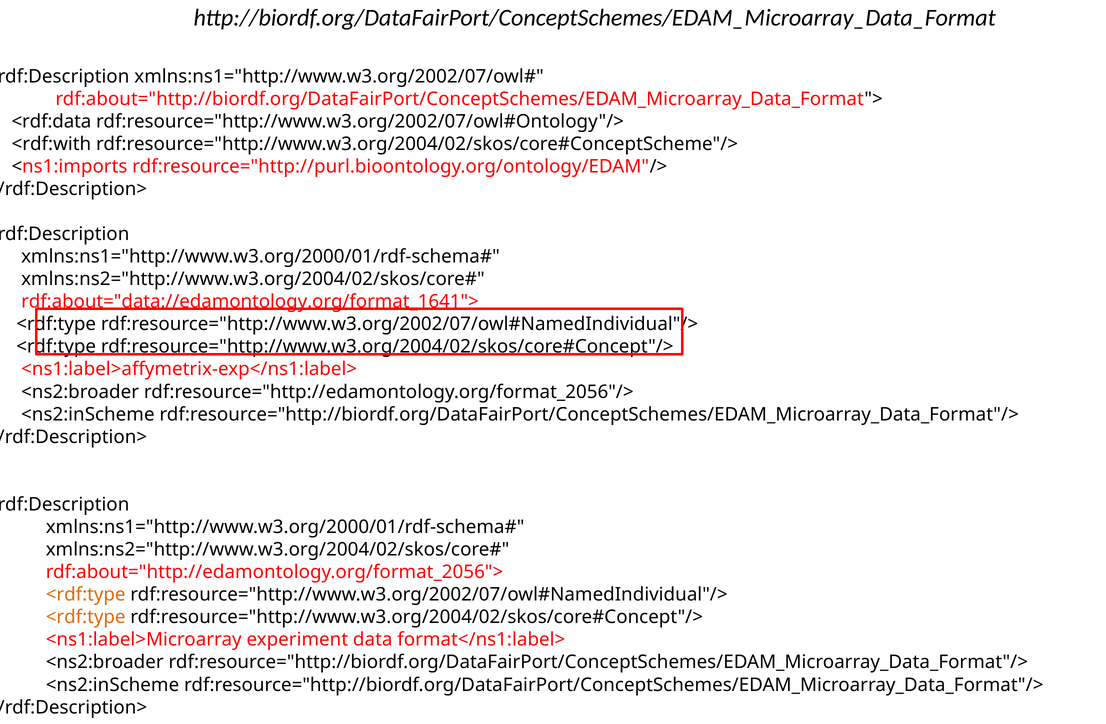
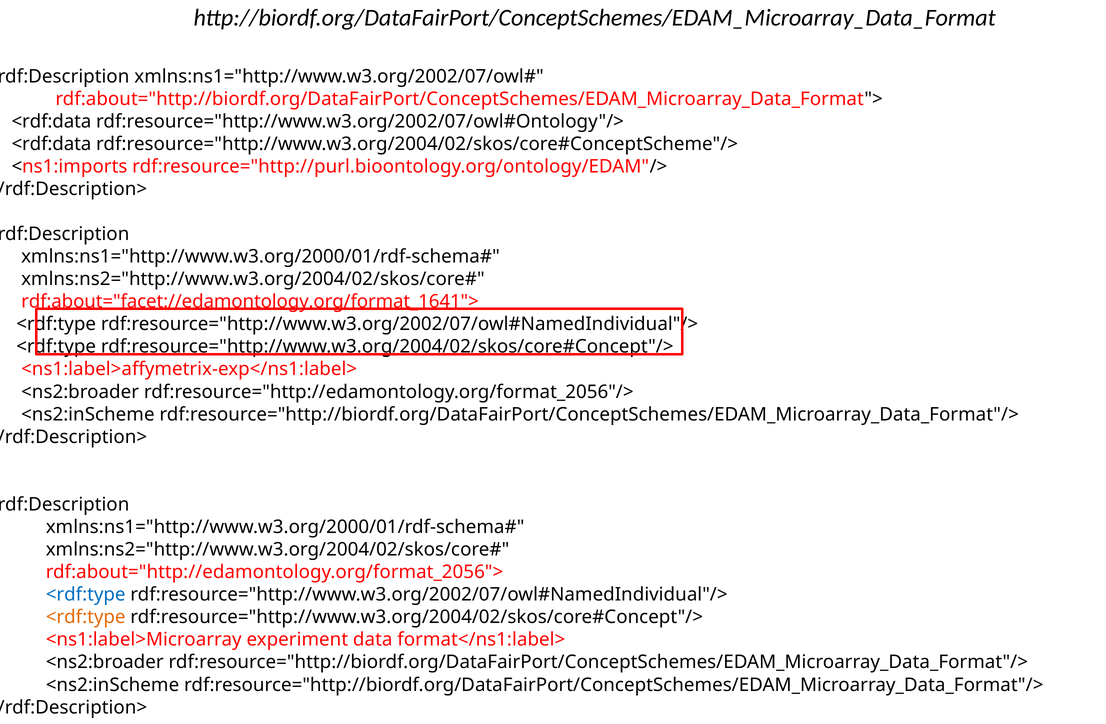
<rdf:with: <rdf:with -> <rdf:data (51, 144)
rdf:about="data://edamontology.org/format_1641">: rdf:about="data://edamontology.org/format_1641"> -> rdf:about="facet://edamontology.org/format_1641"> (250, 302)
<rdf:type colour: orange -> blue (86, 595)
